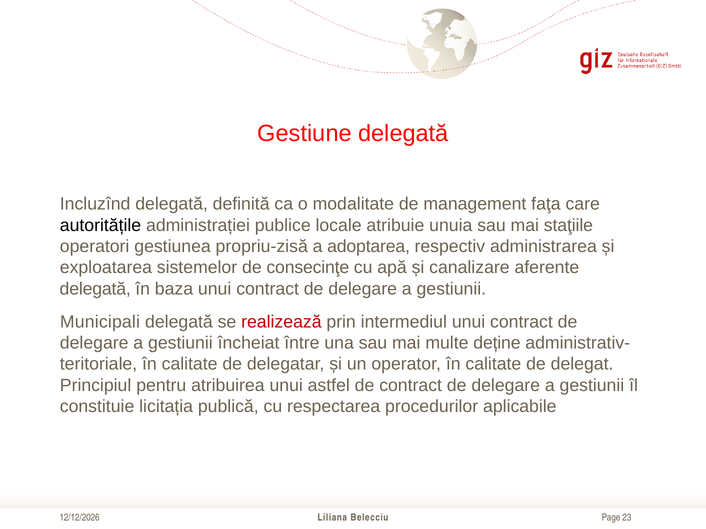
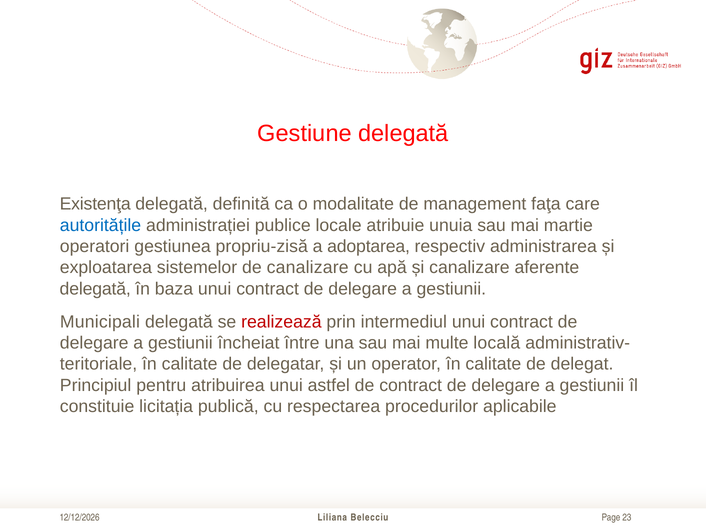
Incluzînd: Incluzînd -> Existenţa (95, 204)
autoritățile colour: black -> blue (101, 226)
staţiile: staţiile -> martie (568, 226)
de consecinţe: consecinţe -> canalizare (308, 268)
deține: deține -> locală (497, 343)
